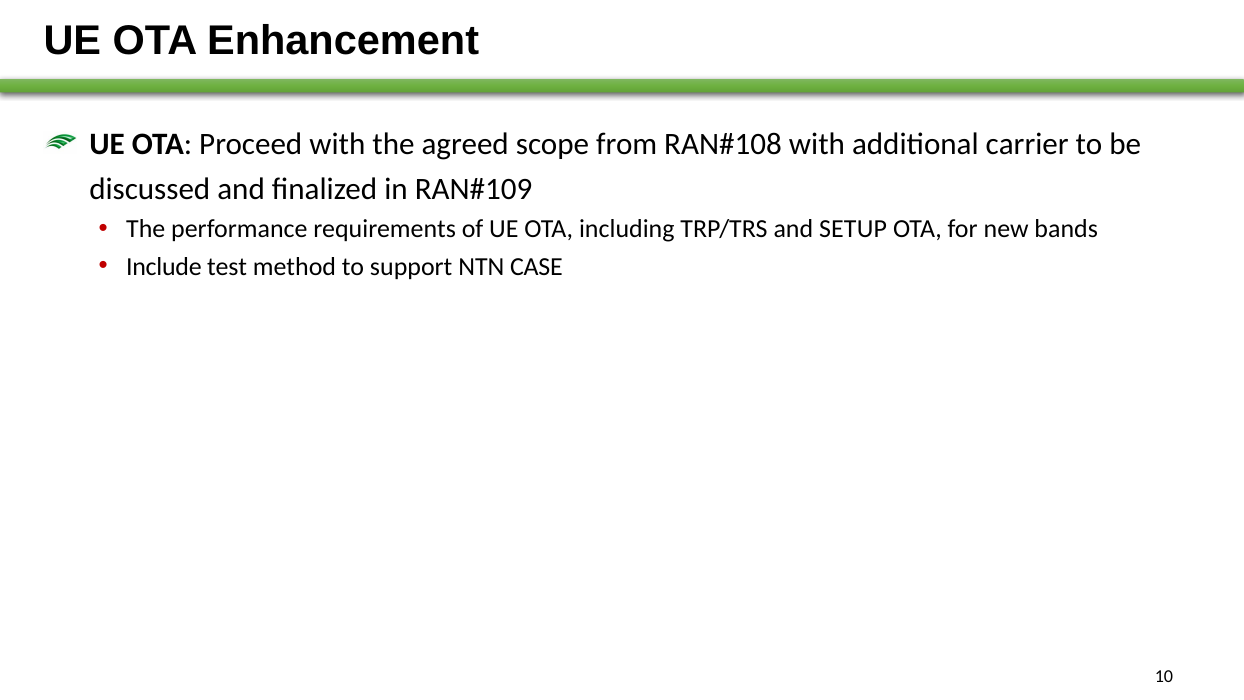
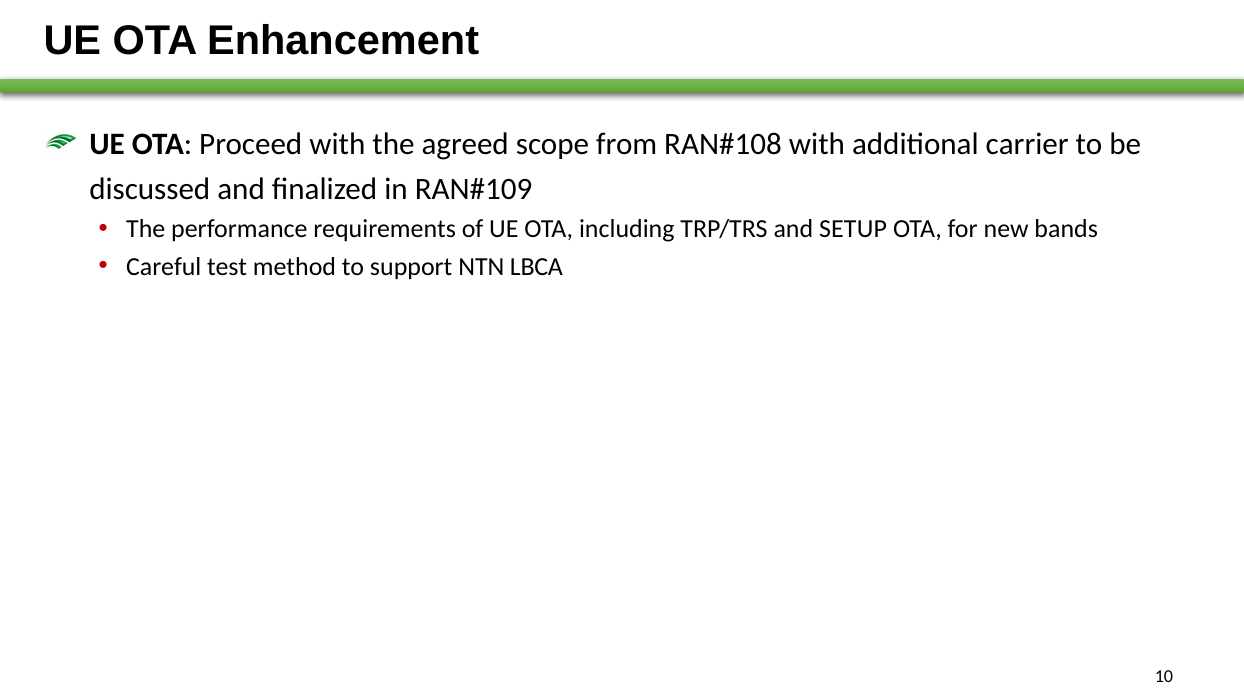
Include: Include -> Careful (164, 267)
CASE: CASE -> LBCA (536, 267)
